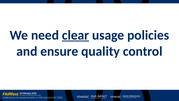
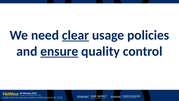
ensure underline: none -> present (59, 51)
